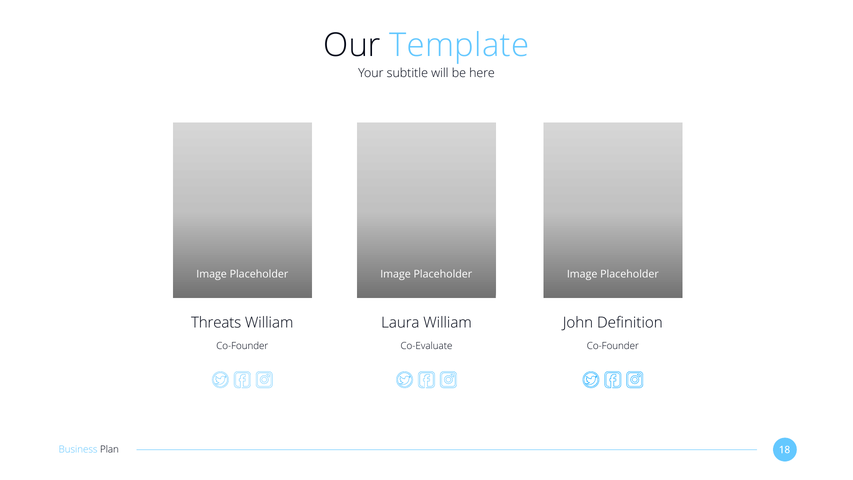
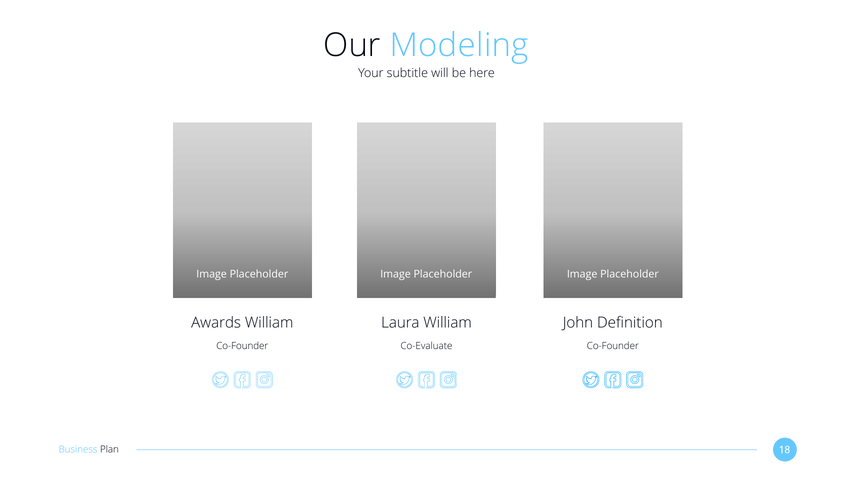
Template: Template -> Modeling (459, 45)
Threats: Threats -> Awards (216, 323)
